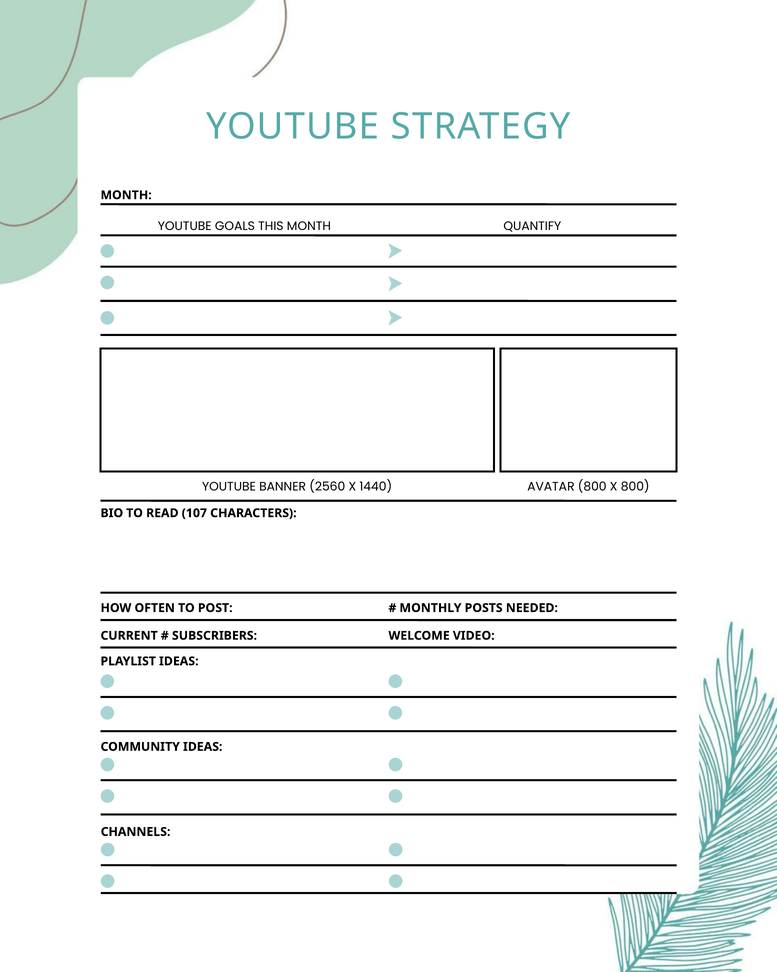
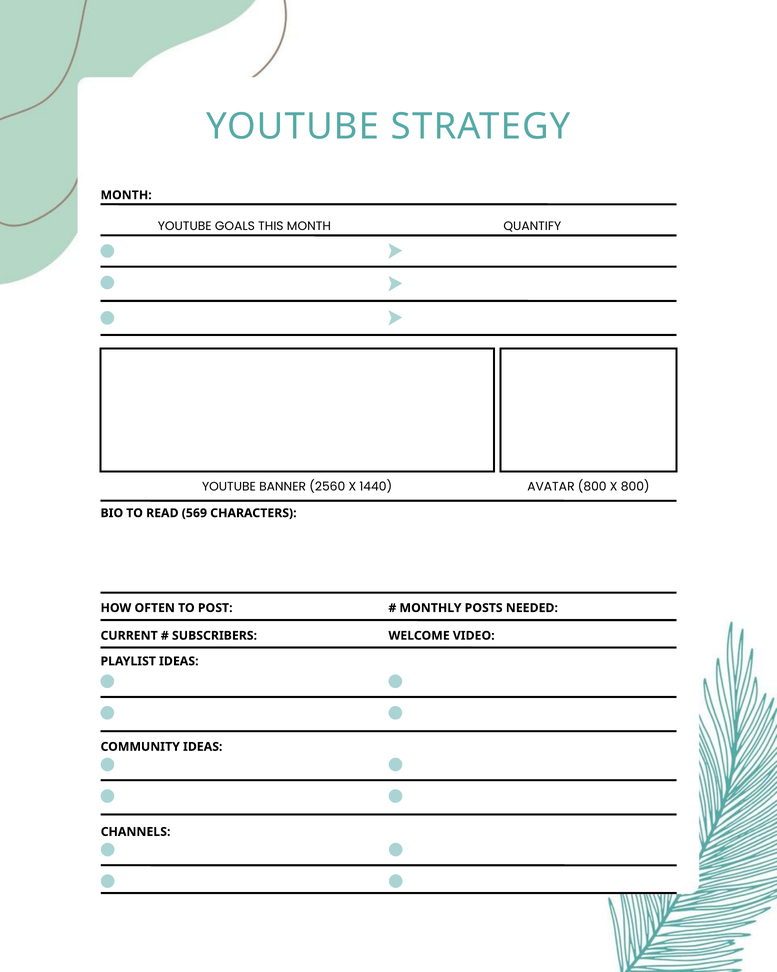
107: 107 -> 569 (194, 513)
